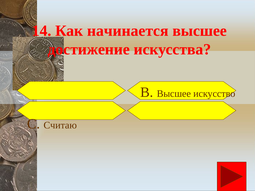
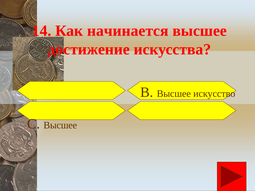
С Считаю: Считаю -> Высшее (60, 125)
